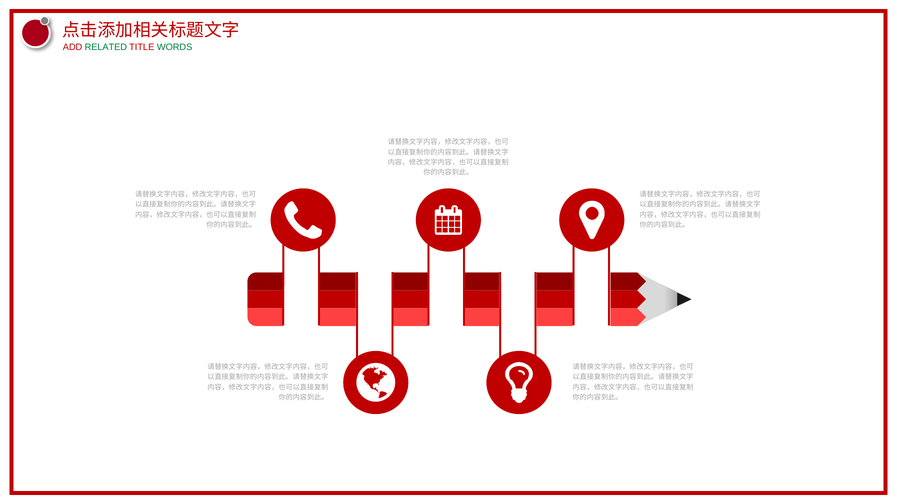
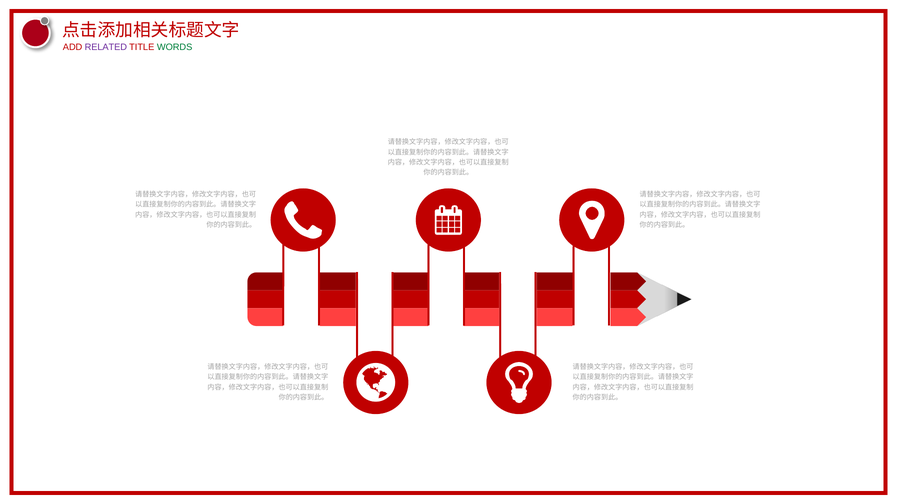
RELATED colour: green -> purple (106, 47)
